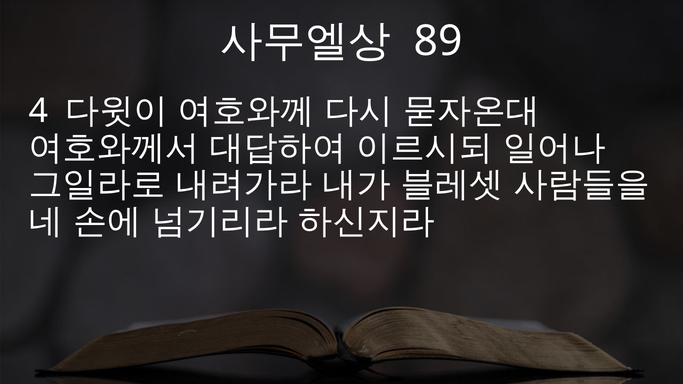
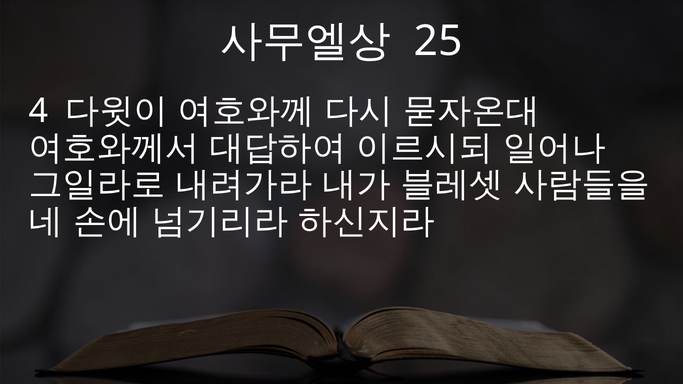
89: 89 -> 25 (438, 41)
